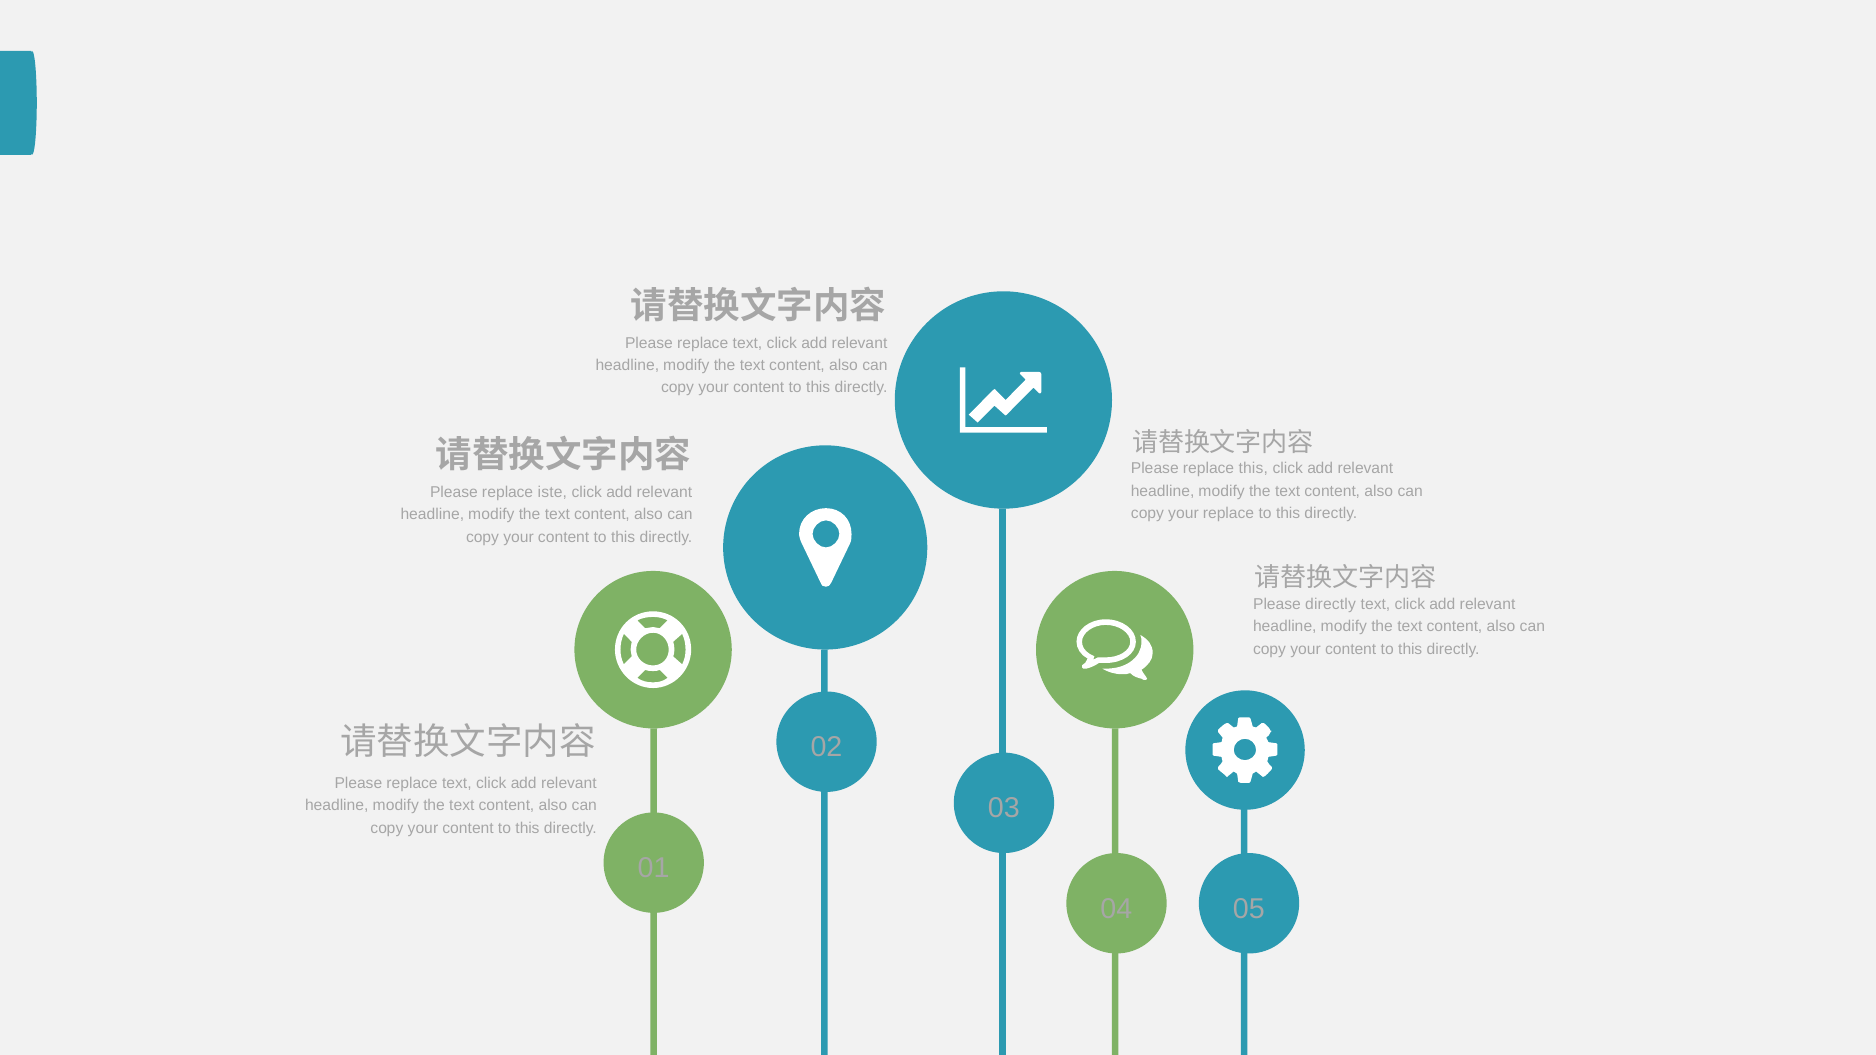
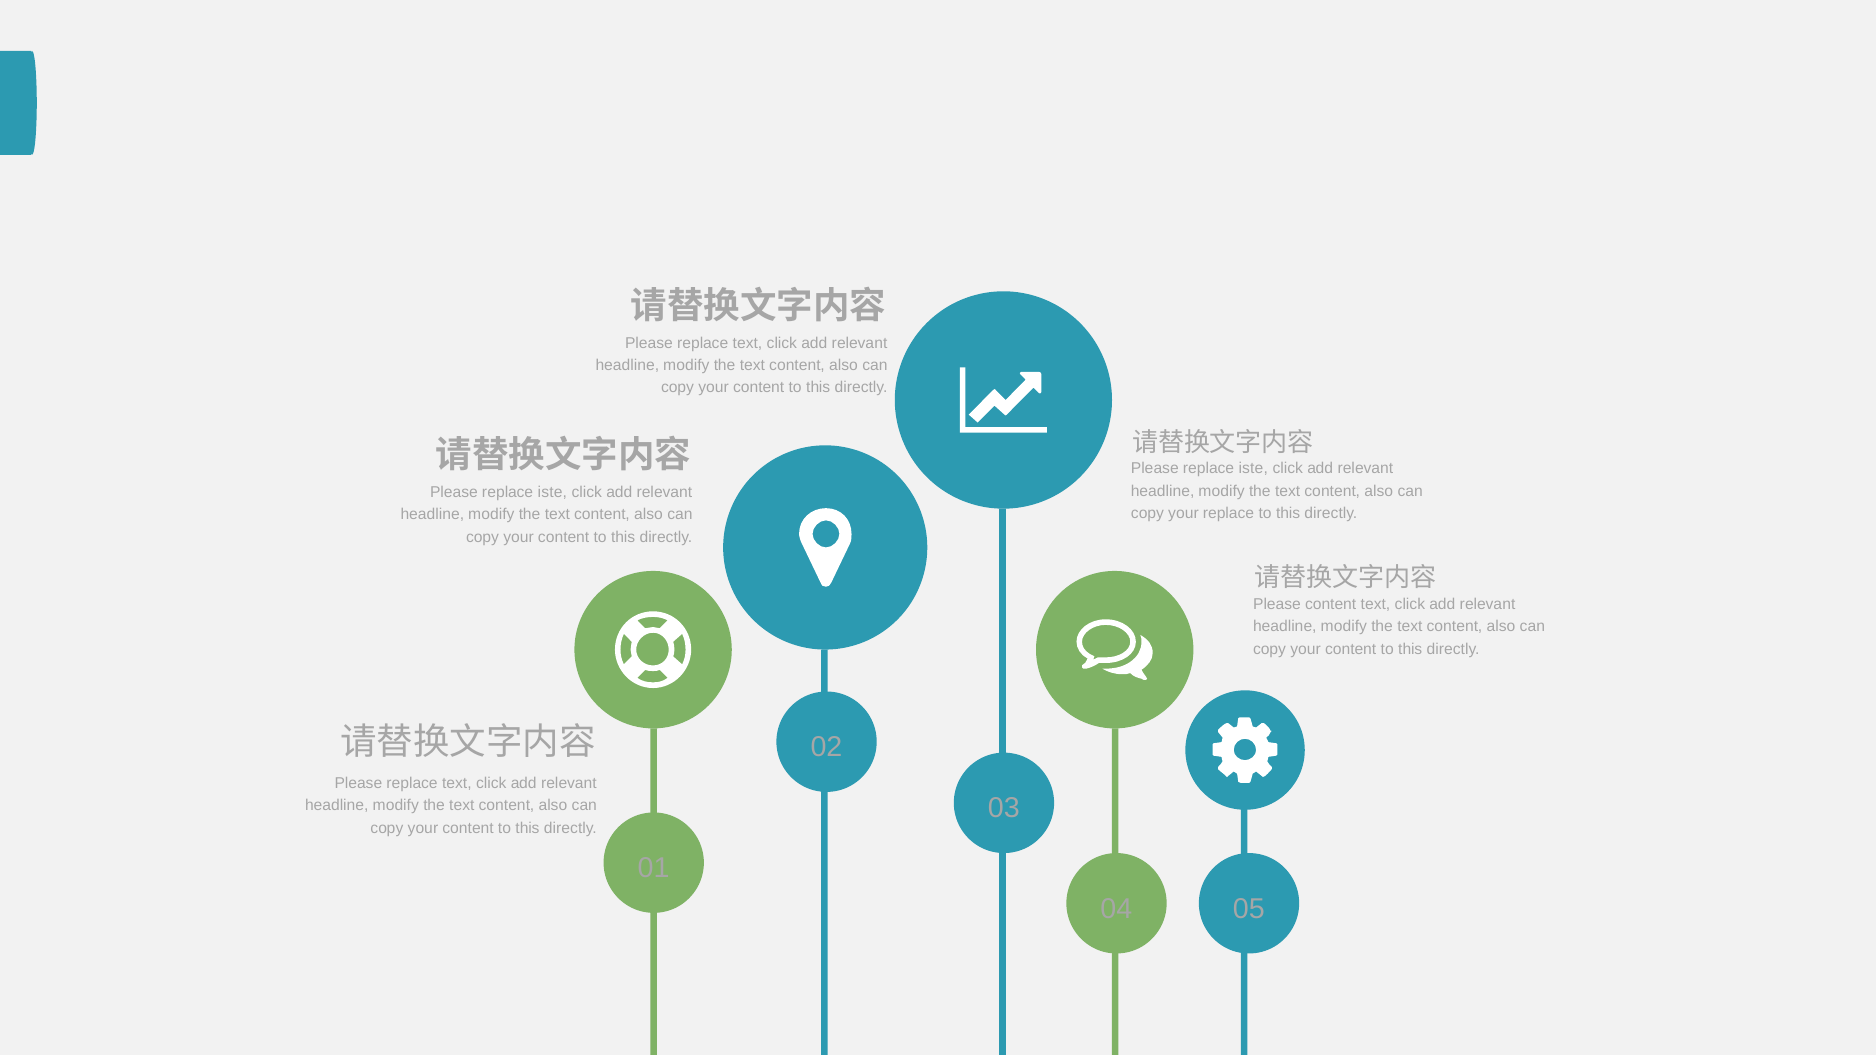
this: this -> iste (1253, 469)
Please directly: directly -> content (1331, 604)
